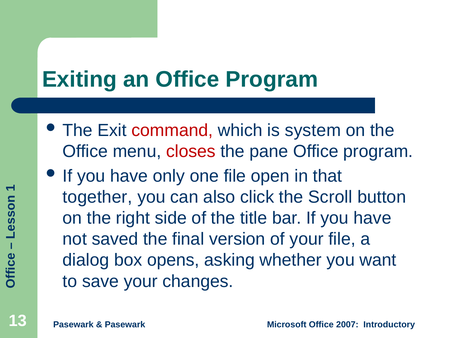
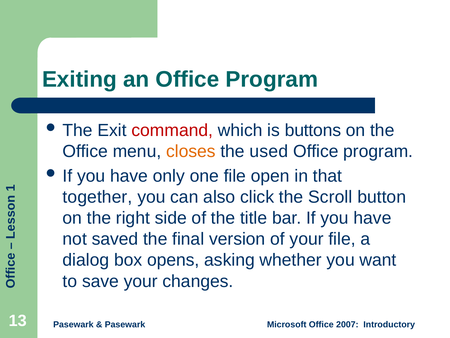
system: system -> buttons (313, 130)
closes colour: red -> orange (191, 151)
pane: pane -> used (269, 151)
